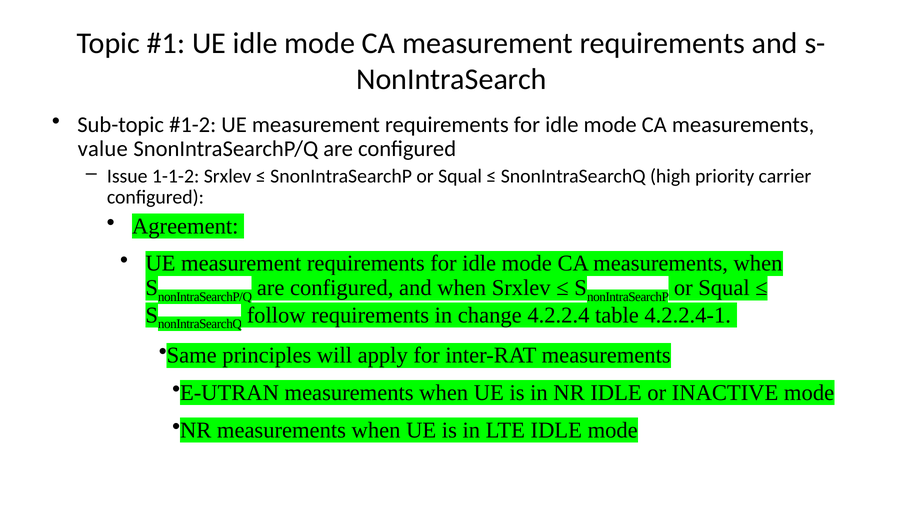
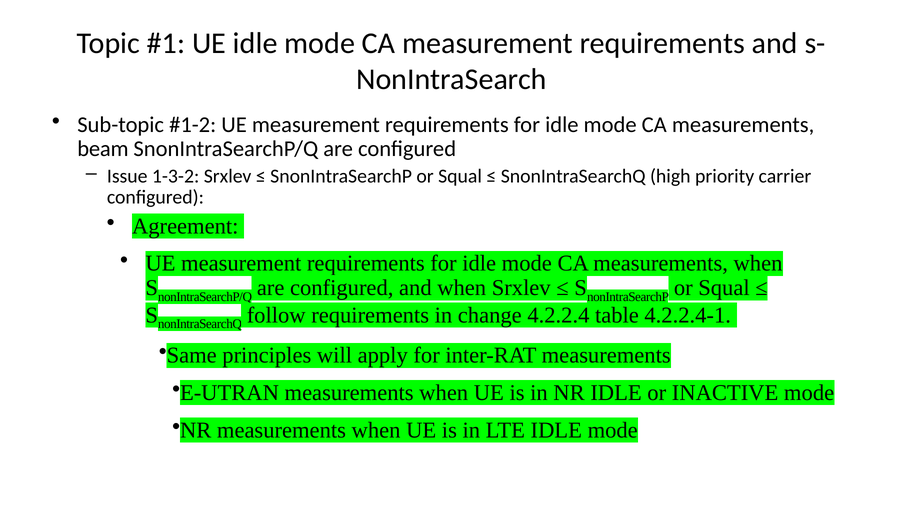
value: value -> beam (103, 149)
1-1-2: 1-1-2 -> 1-3-2 (176, 176)
